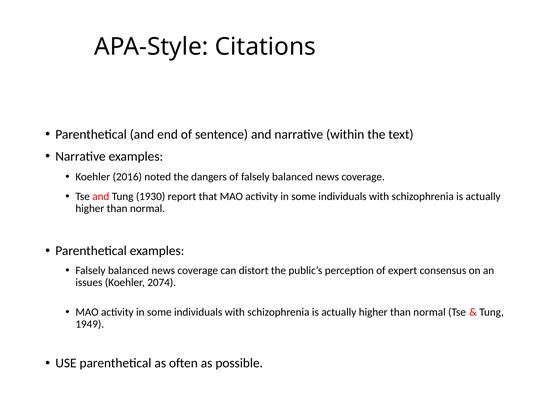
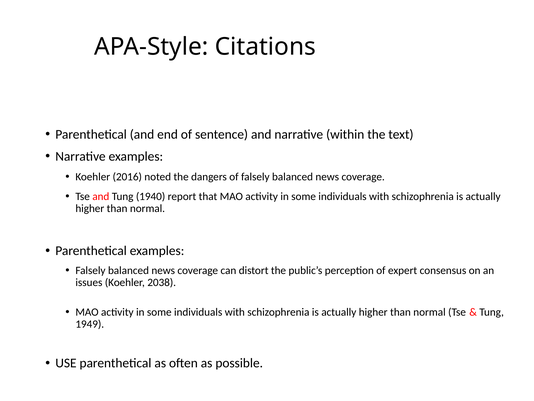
1930: 1930 -> 1940 (151, 196)
2074: 2074 -> 2038 (162, 282)
